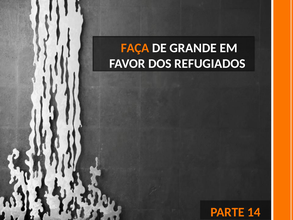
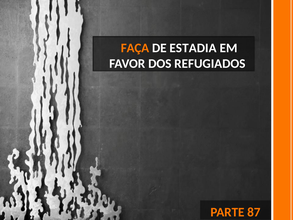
GRANDE: GRANDE -> ESTADIA (193, 48)
14: 14 -> 87 (254, 212)
